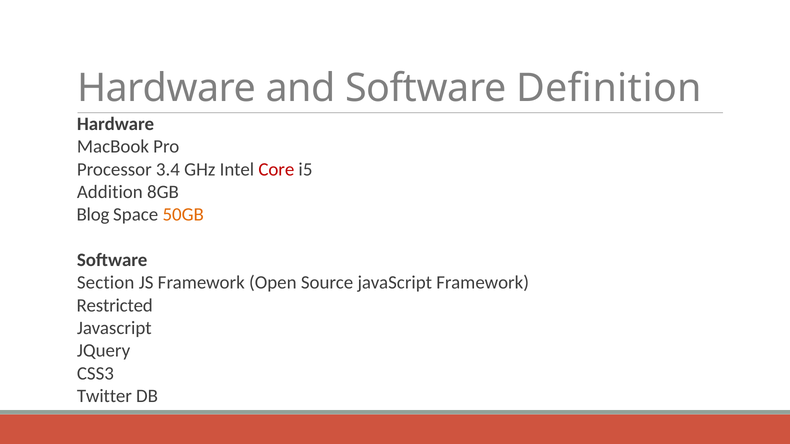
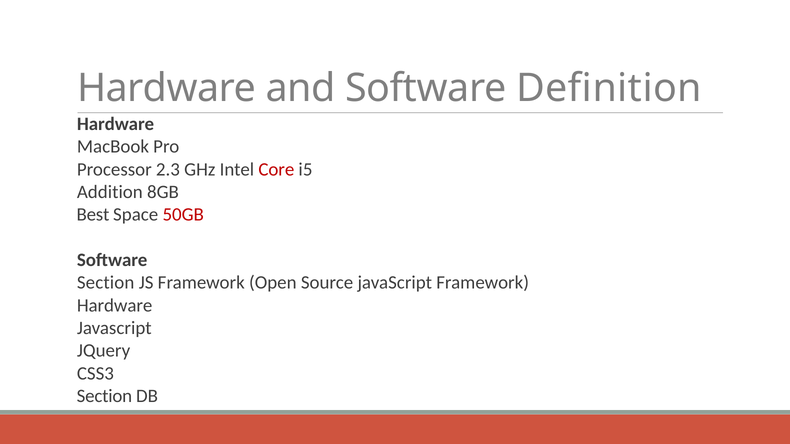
3.4: 3.4 -> 2.3 (168, 169)
Blog: Blog -> Best (93, 215)
50GB colour: orange -> red (183, 215)
Restricted: Restricted -> Hardware (115, 306)
Twitter: Twitter -> Section (104, 396)
